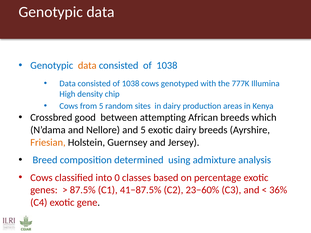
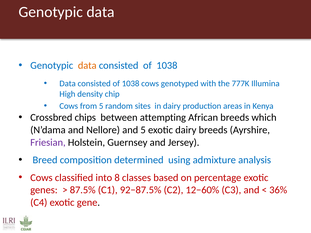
good: good -> chips (85, 118)
Friesian colour: orange -> purple (48, 143)
0: 0 -> 8 (117, 178)
41−87.5%: 41−87.5% -> 92−87.5% (141, 190)
23−60%: 23−60% -> 12−60% (202, 190)
